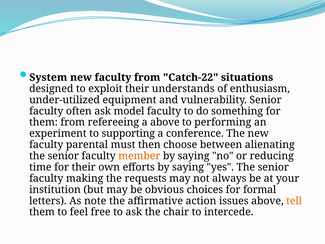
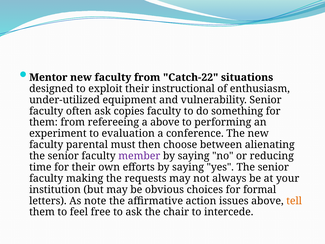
System: System -> Mentor (48, 77)
understands: understands -> instructional (183, 89)
model: model -> copies (129, 111)
supporting: supporting -> evaluation (128, 133)
member colour: orange -> purple (139, 156)
